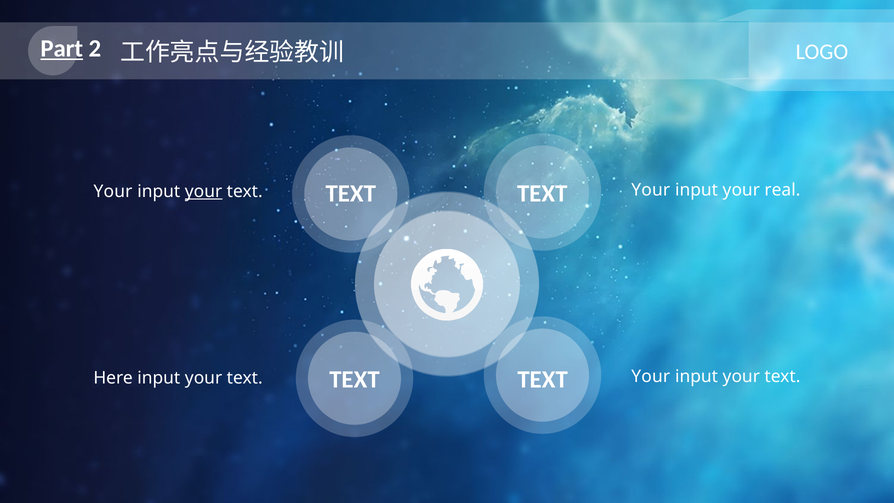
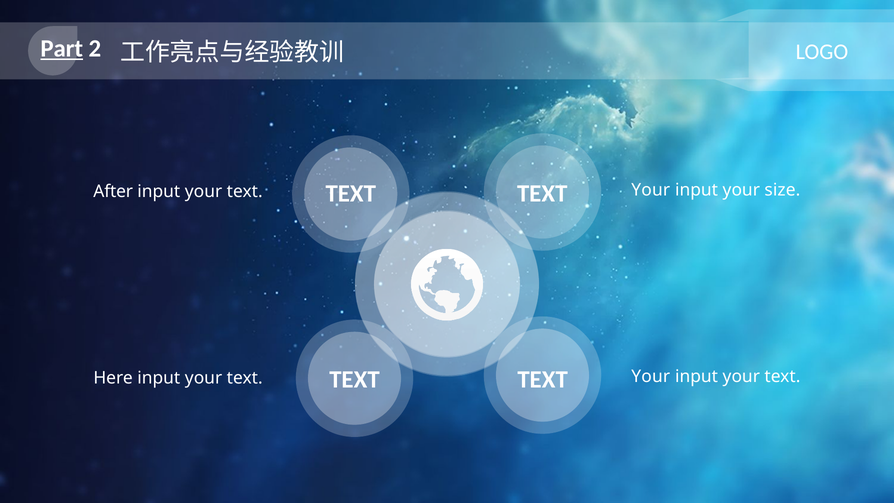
Your: Your -> After (113, 191)
your underline: present -> none (204, 191)
real: real -> size (782, 190)
